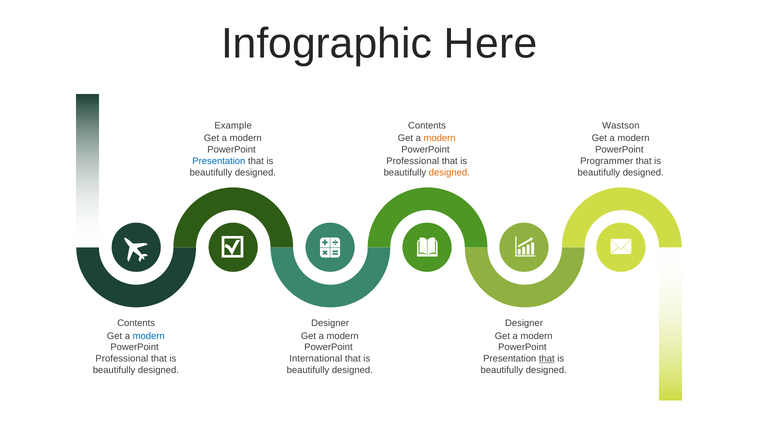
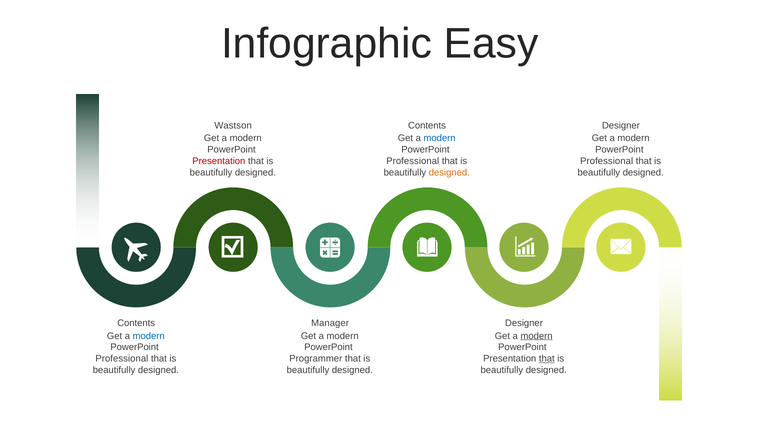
Here: Here -> Easy (491, 43)
Example: Example -> Wastson (233, 125)
Wastson: Wastson -> Designer (621, 125)
modern colour: orange -> blue (440, 138)
Presentation colour: blue -> red (219, 161)
Programmer: Programmer -> Professional (607, 161)
Designer: Designer -> Manager (330, 323)
modern underline: none -> present (537, 335)
International: International -> Programmer (316, 358)
